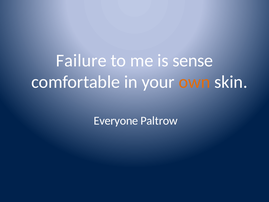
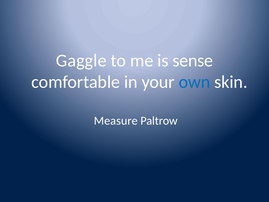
Failure: Failure -> Gaggle (81, 60)
own colour: orange -> blue (194, 82)
Everyone: Everyone -> Measure (116, 121)
